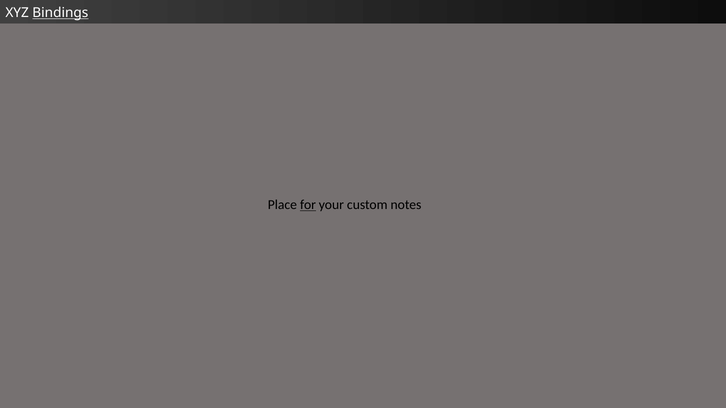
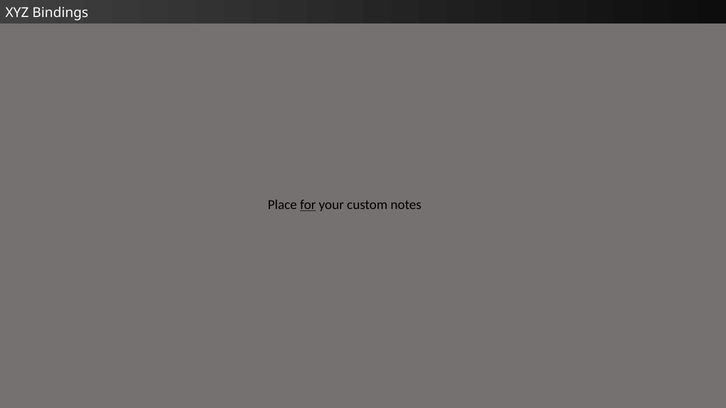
Bindings underline: present -> none (60, 13)
